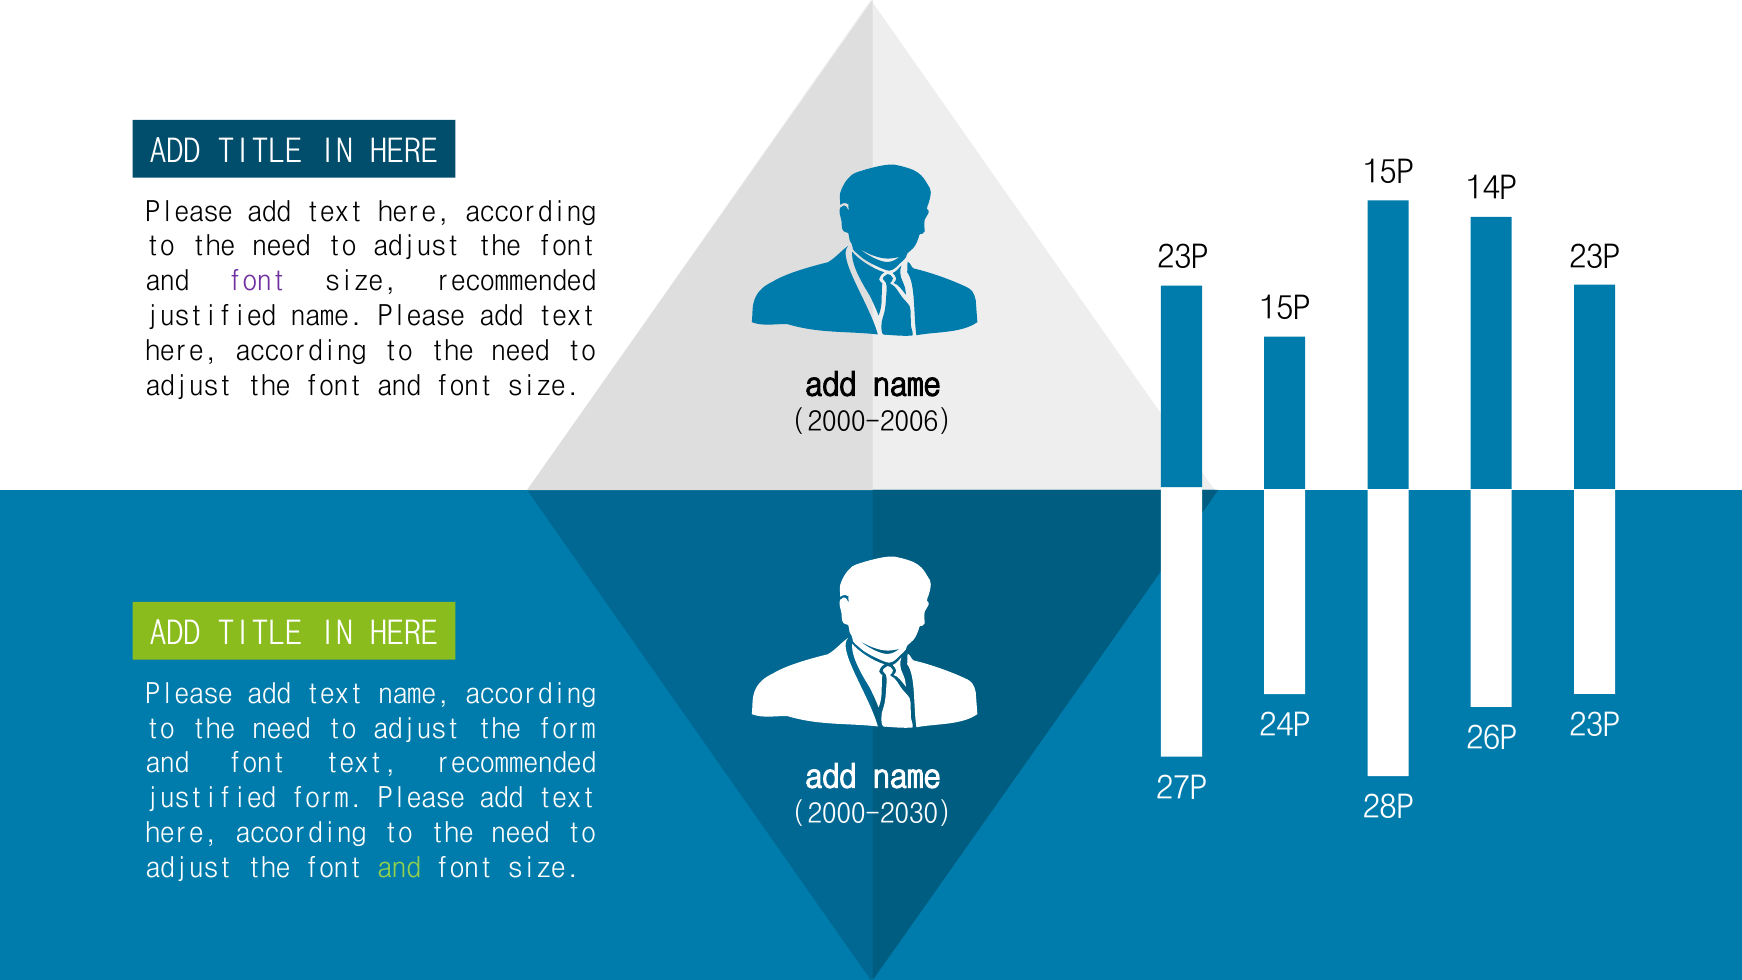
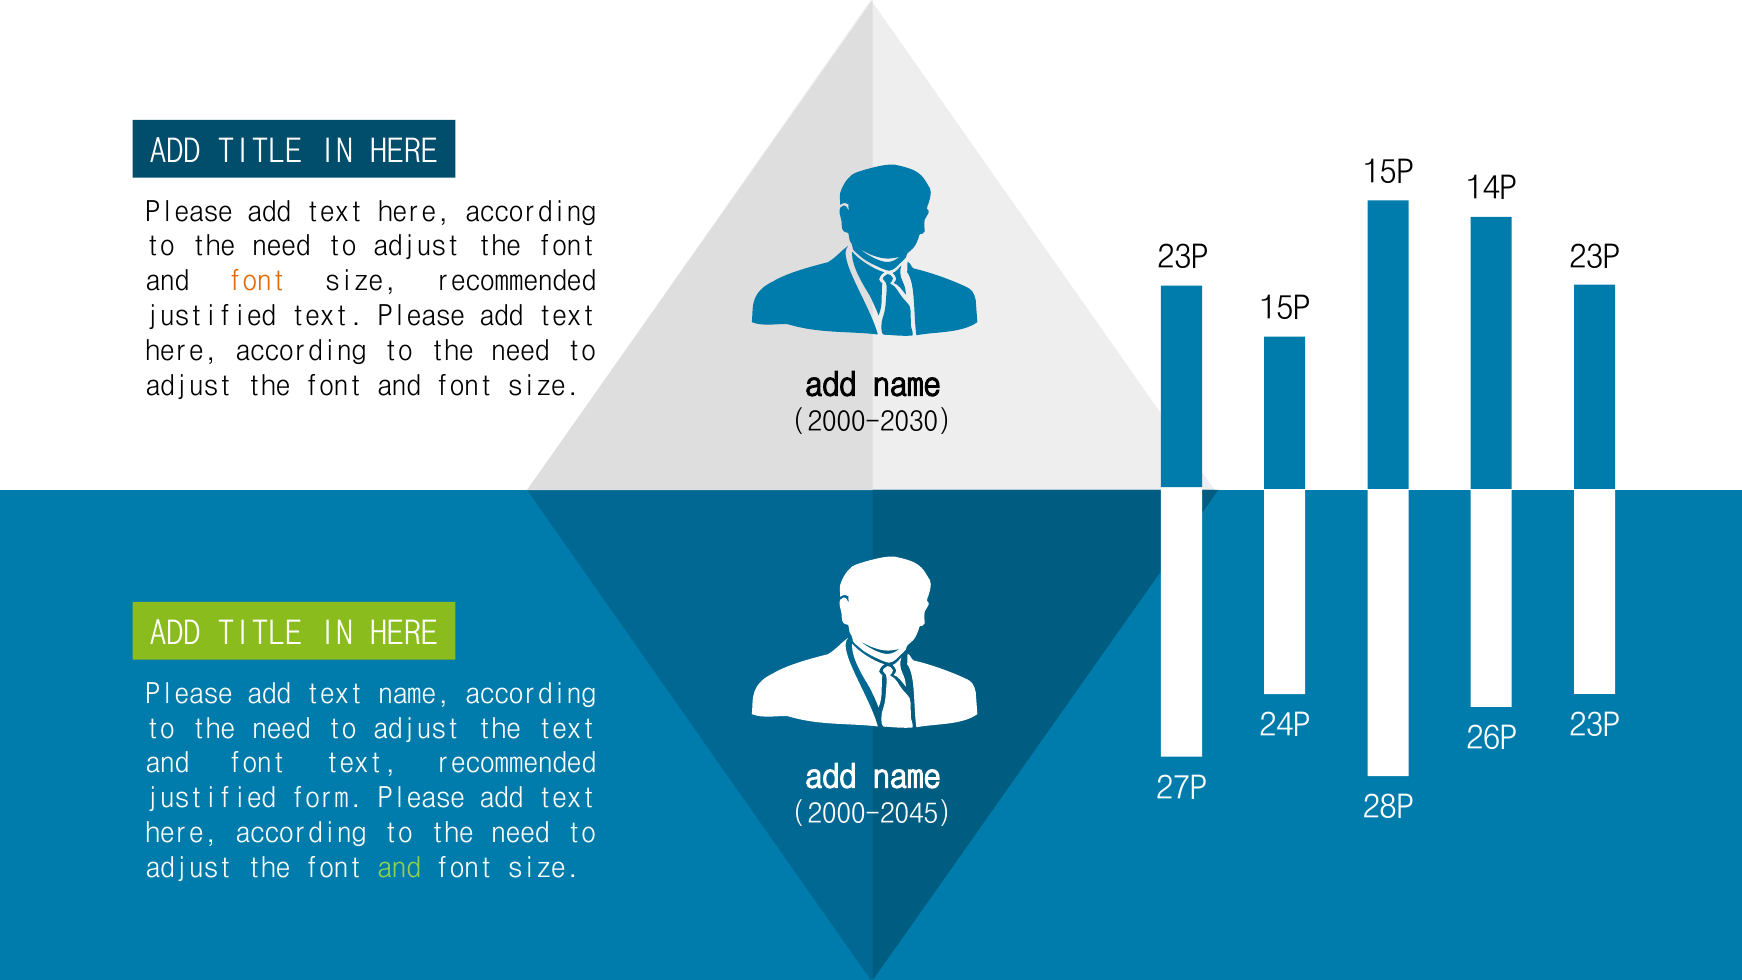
font colour: purple -> orange (257, 281)
justified name: name -> text (327, 316)
2000-2006: 2000-2006 -> 2000-2030 (873, 422)
the form: form -> text (567, 728)
2000-2030: 2000-2030 -> 2000-2045 (873, 814)
